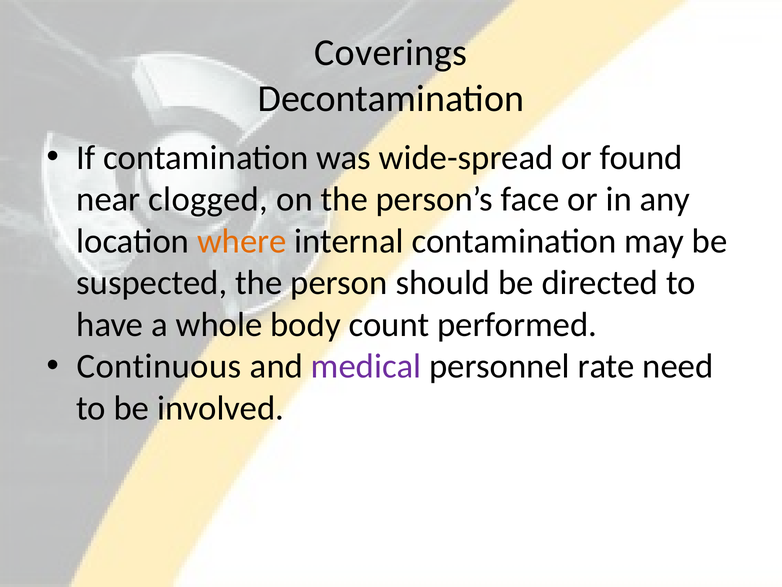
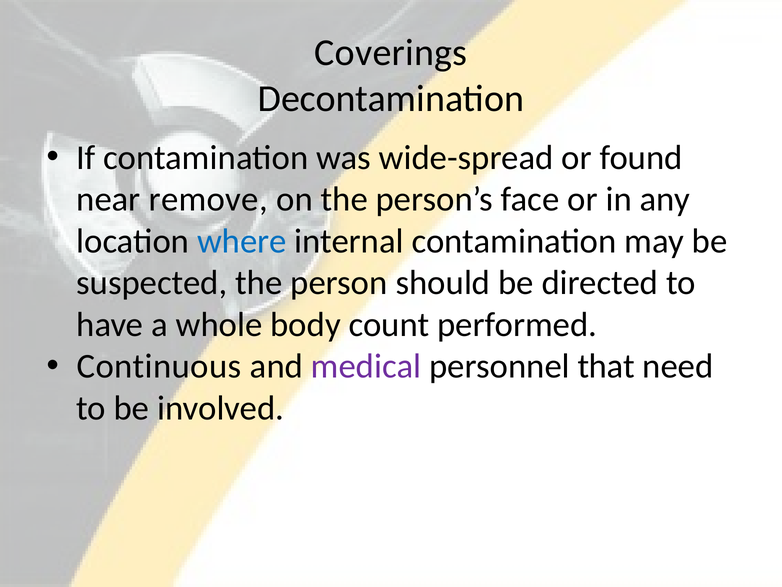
clogged: clogged -> remove (208, 199)
where colour: orange -> blue (242, 241)
rate: rate -> that (606, 366)
